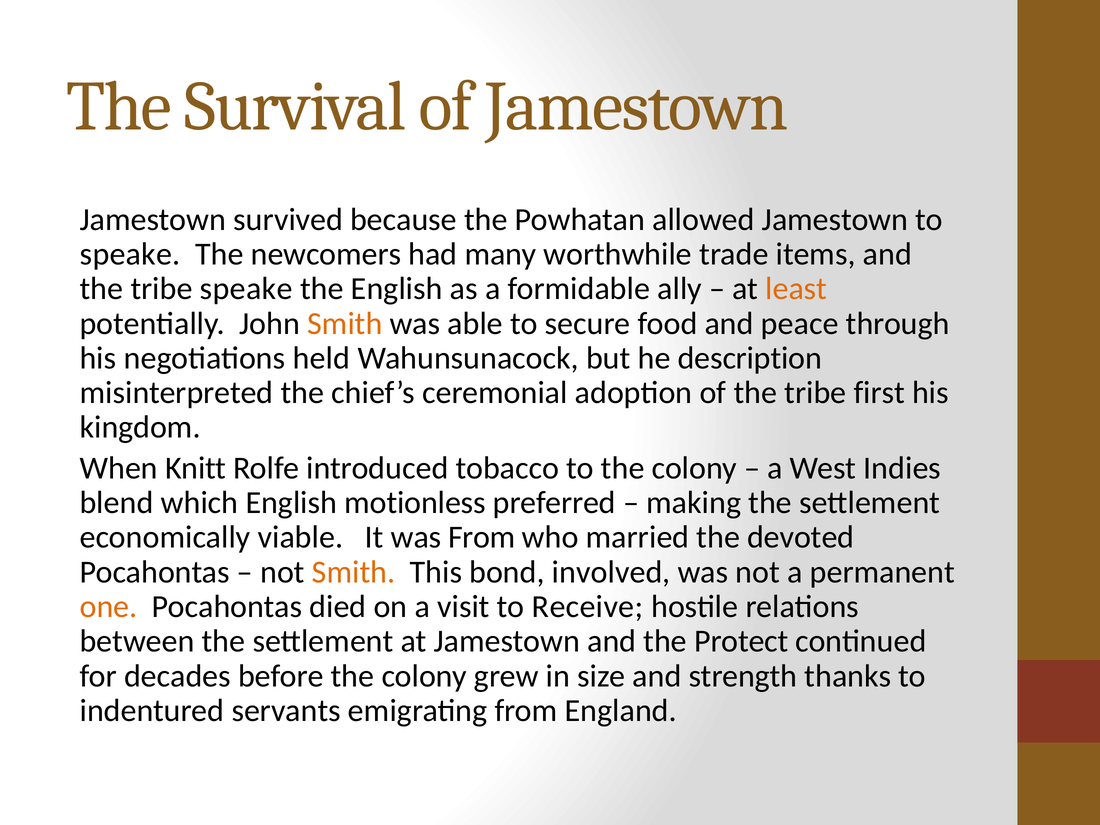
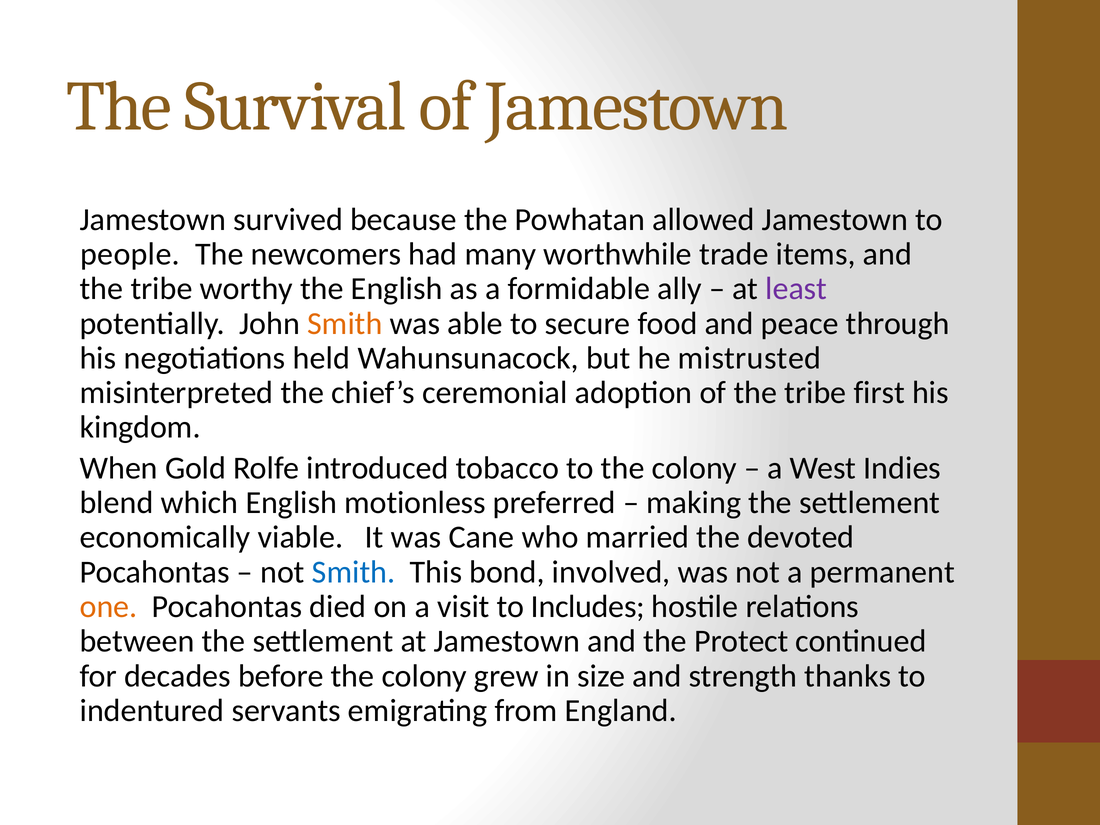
speake: speake -> people (130, 254)
tribe speake: speake -> worthy (246, 289)
least colour: orange -> purple (796, 289)
description: description -> mistrusted (750, 358)
Knitt: Knitt -> Gold (196, 468)
was From: From -> Cane (482, 537)
Smith colour: orange -> blue (354, 572)
Receive: Receive -> Includes (588, 607)
